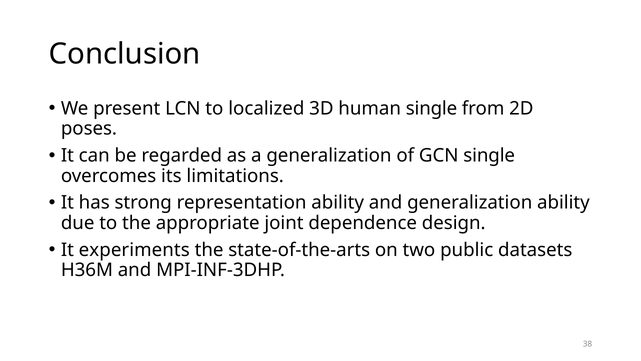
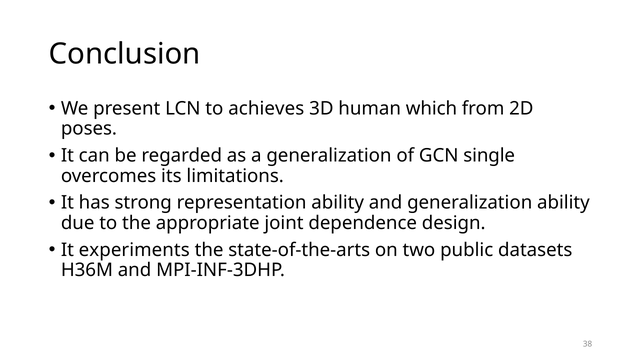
localized: localized -> achieves (266, 108)
human single: single -> which (431, 108)
